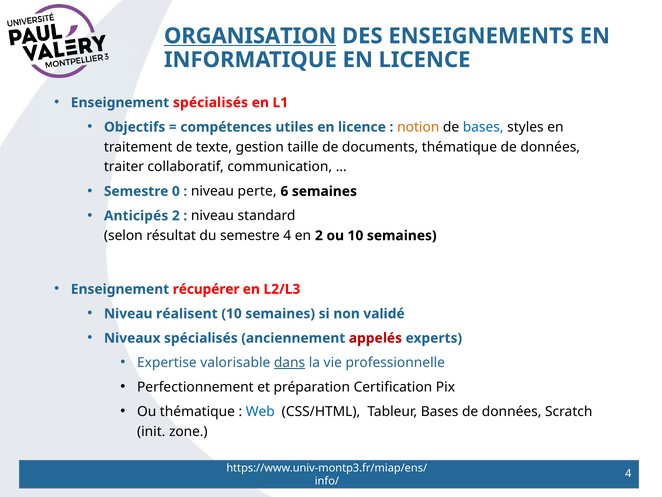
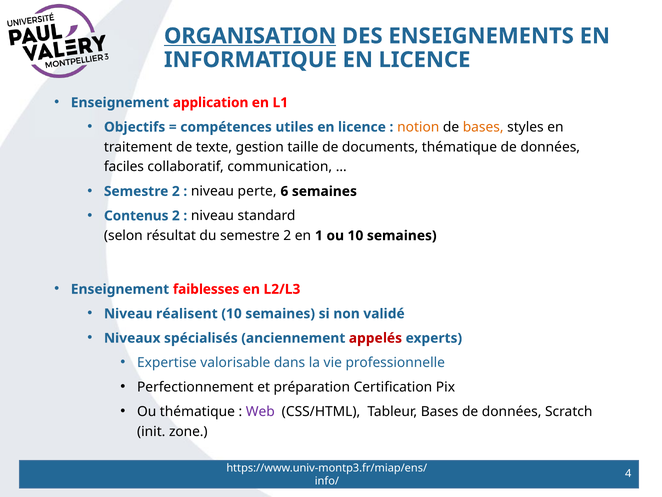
Enseignement spécialisés: spécialisés -> application (211, 103)
bases colour: blue -> orange (483, 127)
traiter: traiter -> faciles (124, 167)
0: 0 -> 2 (176, 191)
Anticipés: Anticipés -> Contenus (136, 216)
du semestre 4: 4 -> 2 (287, 235)
en 2: 2 -> 1 (319, 235)
récupérer: récupérer -> faiblesses (206, 289)
dans underline: present -> none (290, 362)
Web colour: blue -> purple (260, 411)
